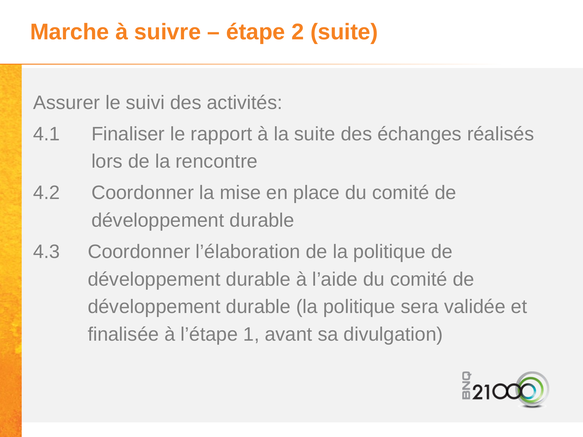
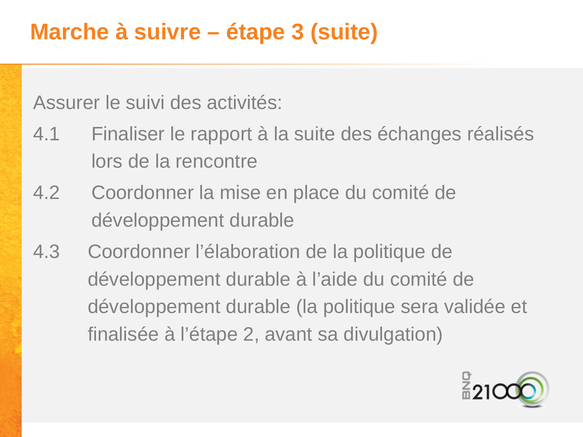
2: 2 -> 3 (298, 32)
1: 1 -> 2 (251, 334)
